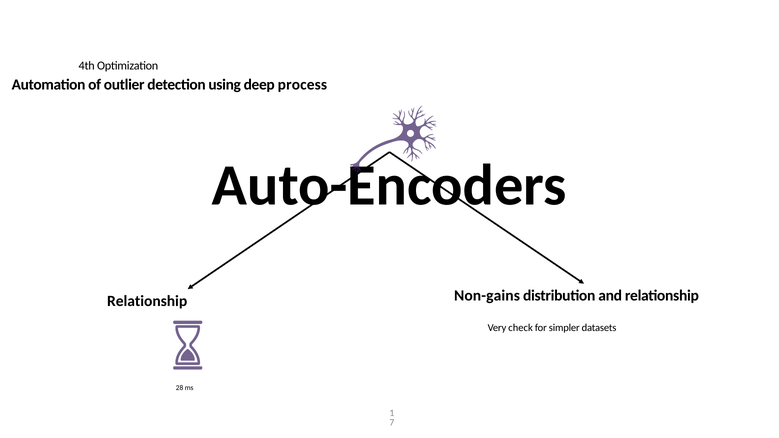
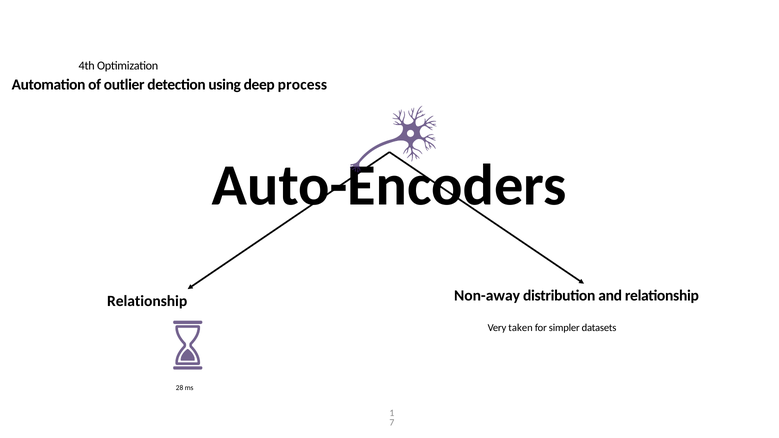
Non-gains: Non-gains -> Non-away (487, 296)
check: check -> taken (521, 328)
